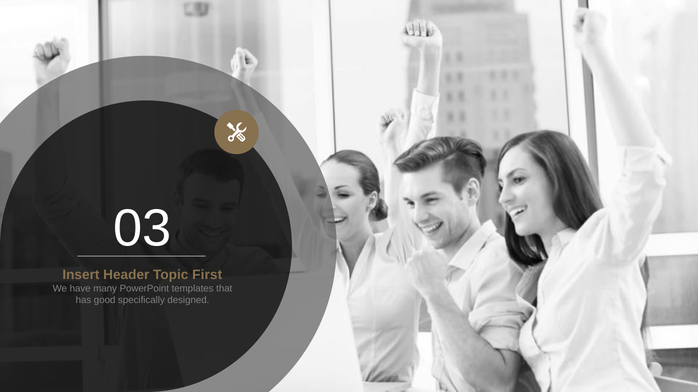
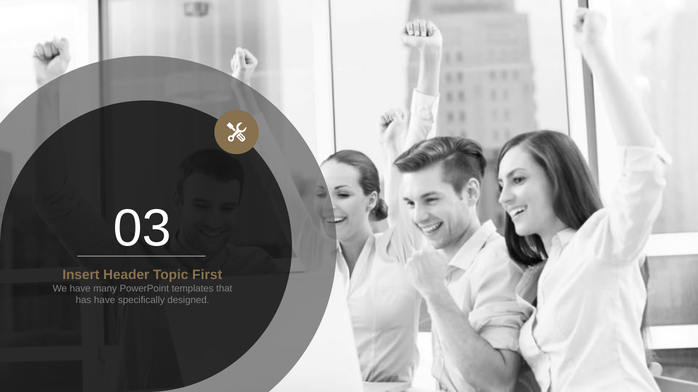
has good: good -> have (105, 301)
